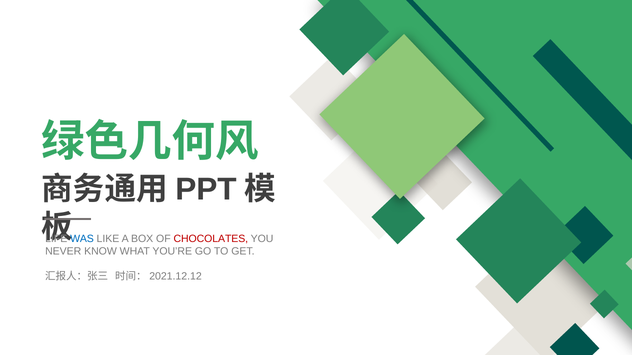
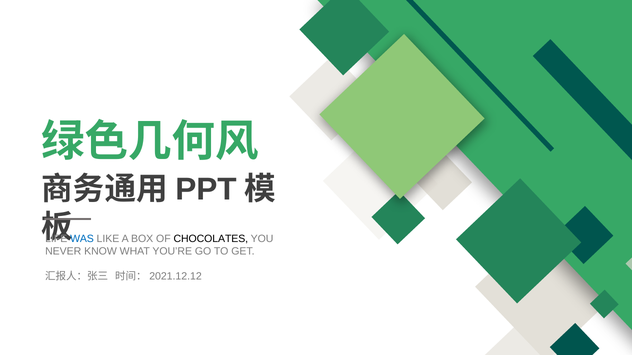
CHOCOLATES colour: red -> black (211, 239)
